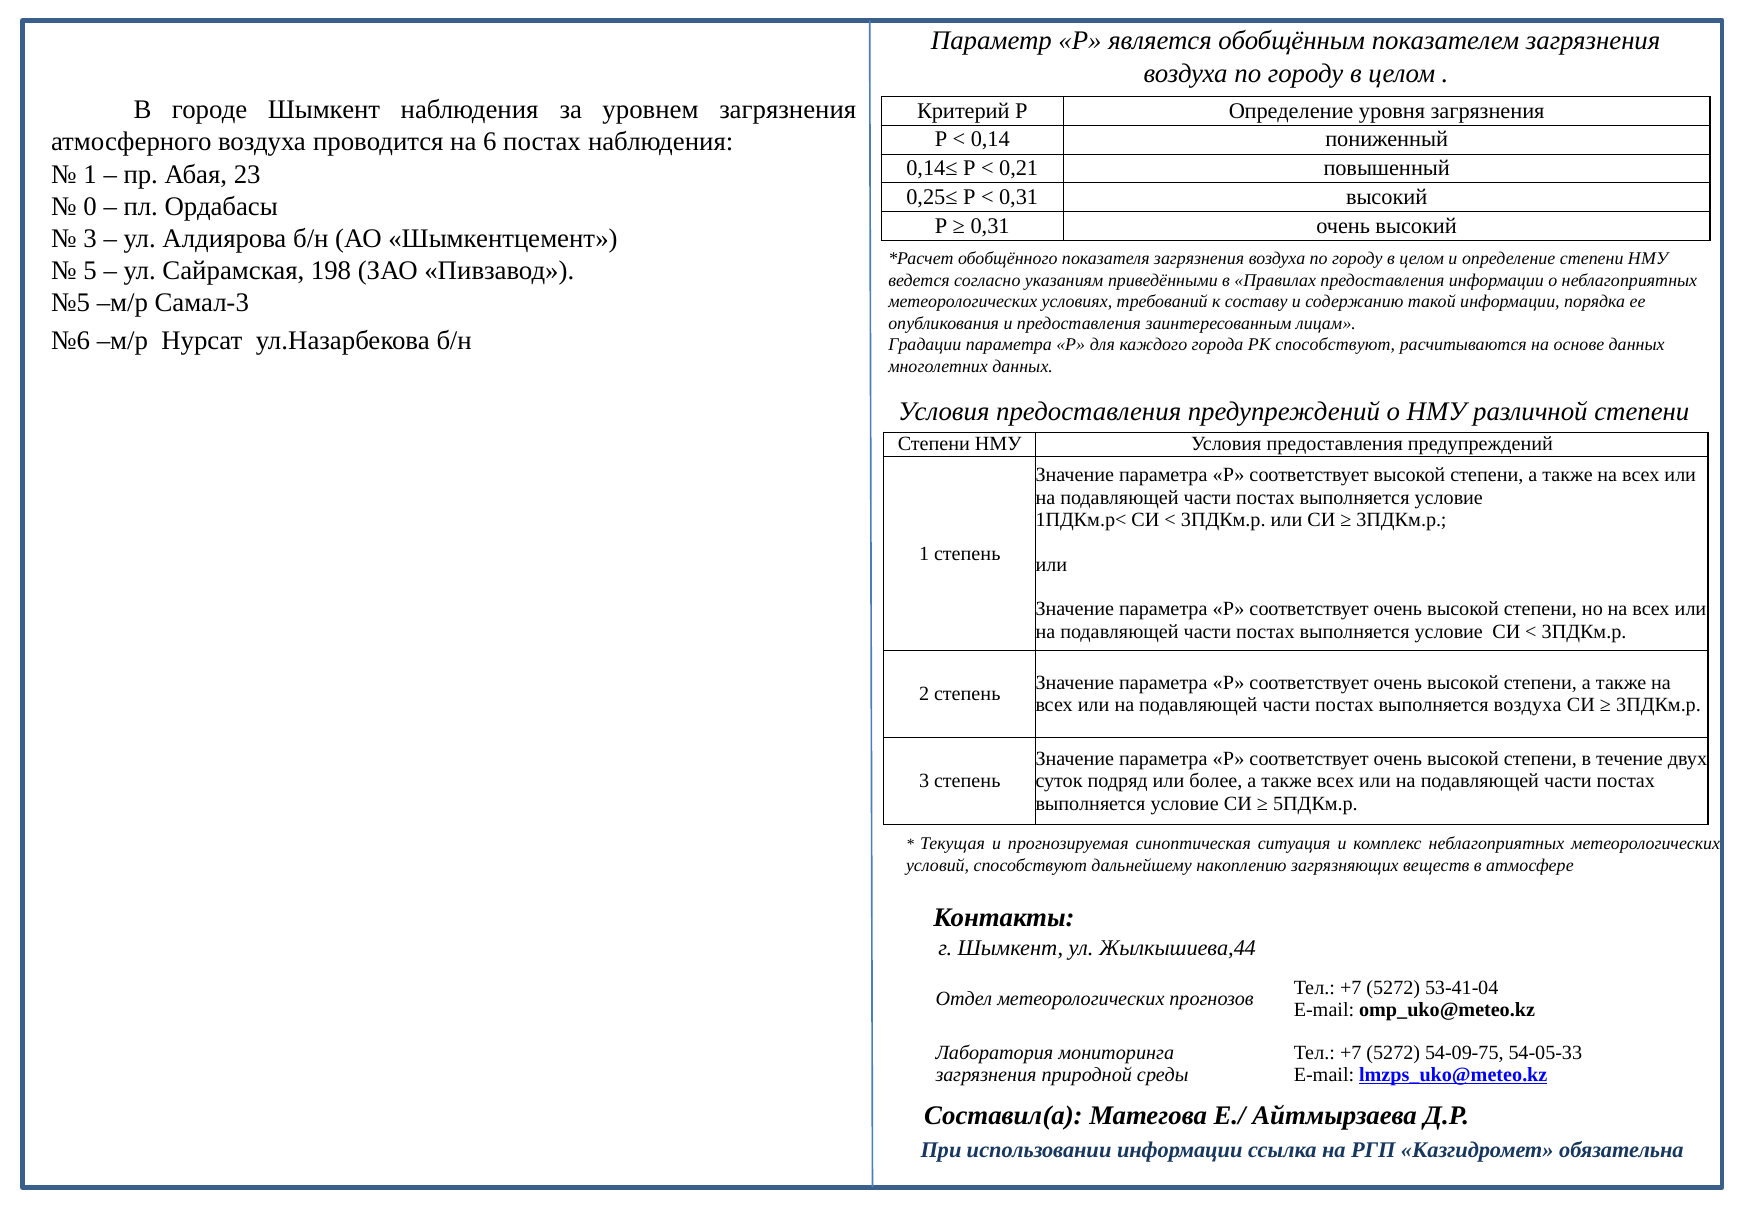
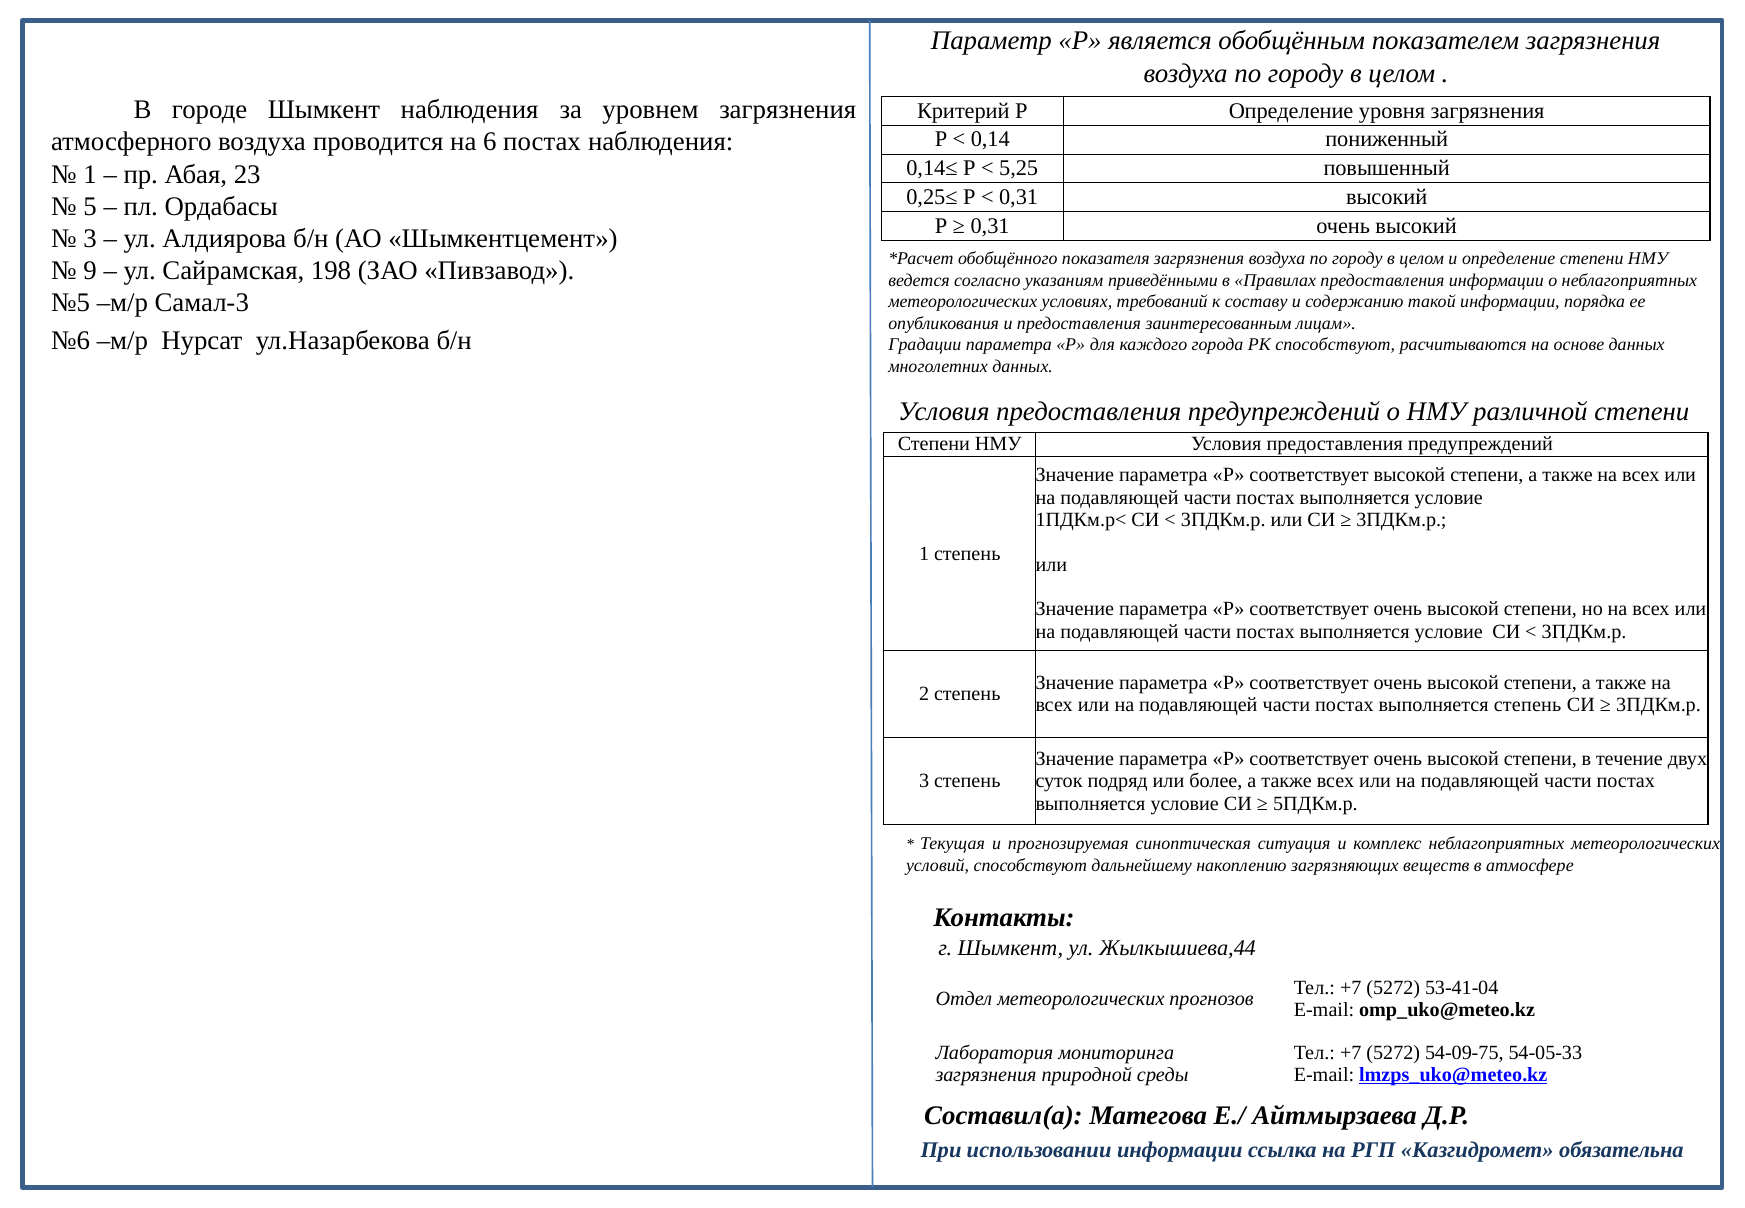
0,21: 0,21 -> 5,25 (1019, 168)
0: 0 -> 5 (90, 207)
5: 5 -> 9 (90, 271)
выполняется воздуха: воздуха -> степень (1528, 705)
